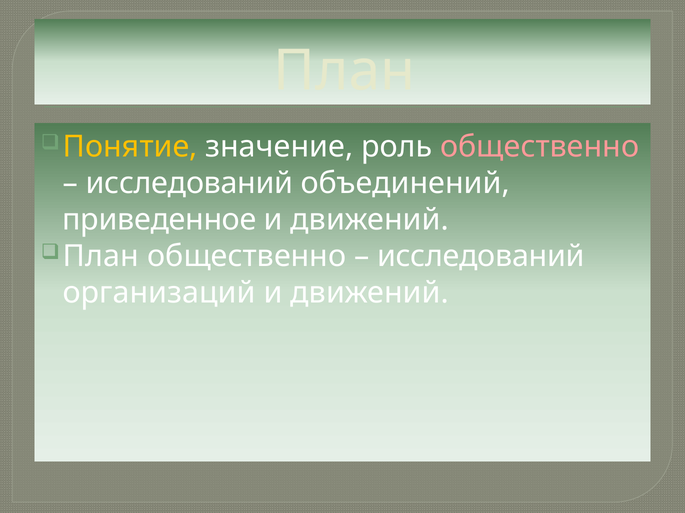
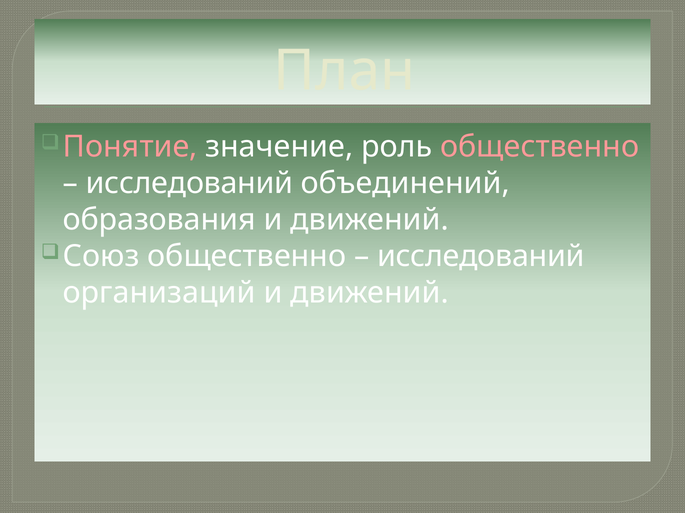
Понятие colour: yellow -> pink (130, 147)
приведенное: приведенное -> образования (159, 220)
План: План -> Союз (101, 257)
